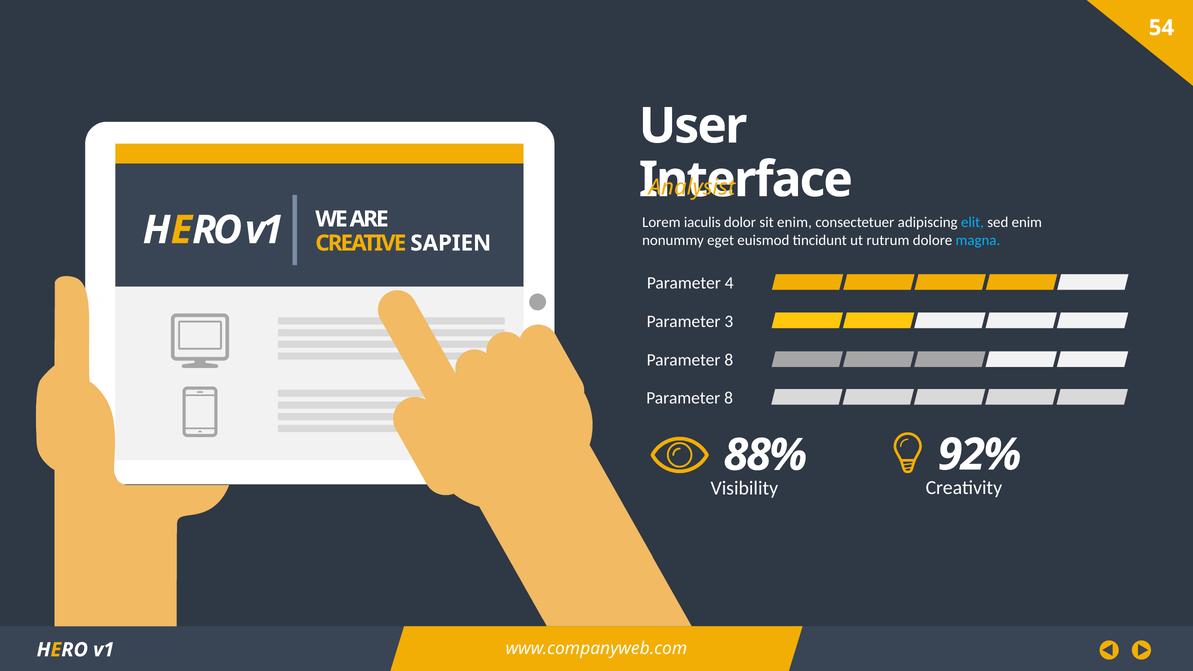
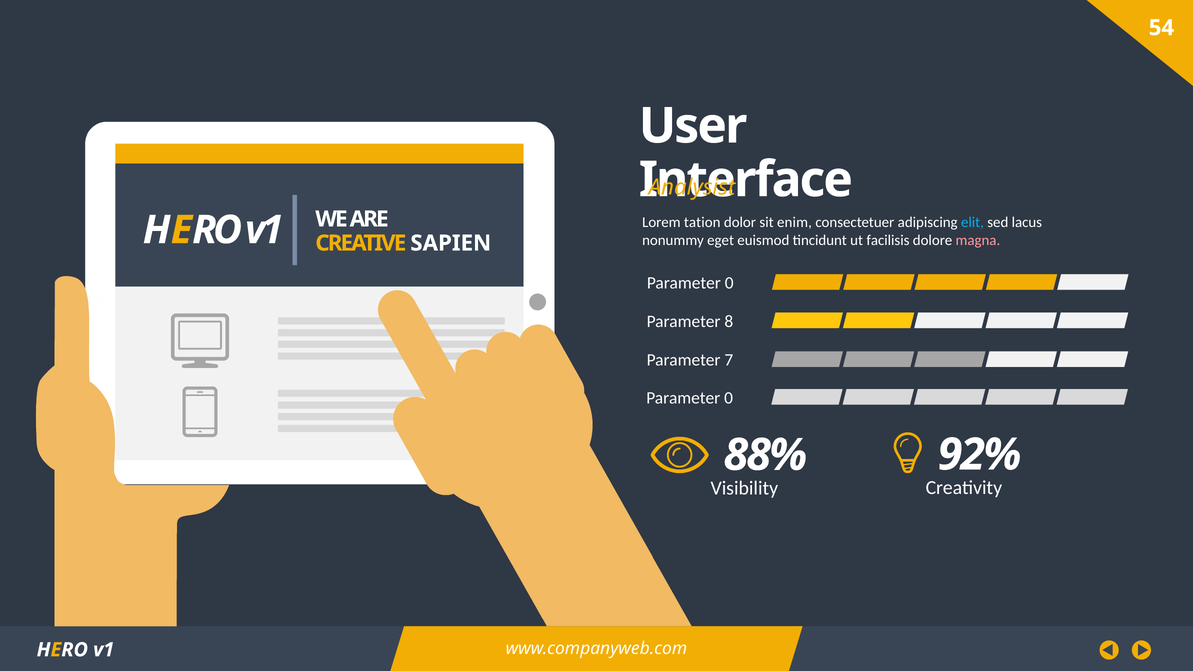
iaculis: iaculis -> tation (702, 222)
sed enim: enim -> lacus (1027, 222)
rutrum: rutrum -> facilisis (888, 240)
magna colour: light blue -> pink (978, 240)
4: 4 -> 0 (729, 283)
3: 3 -> 8 (729, 321)
8: 8 -> 7 (729, 360)
8: 8 -> 0 (729, 398)
